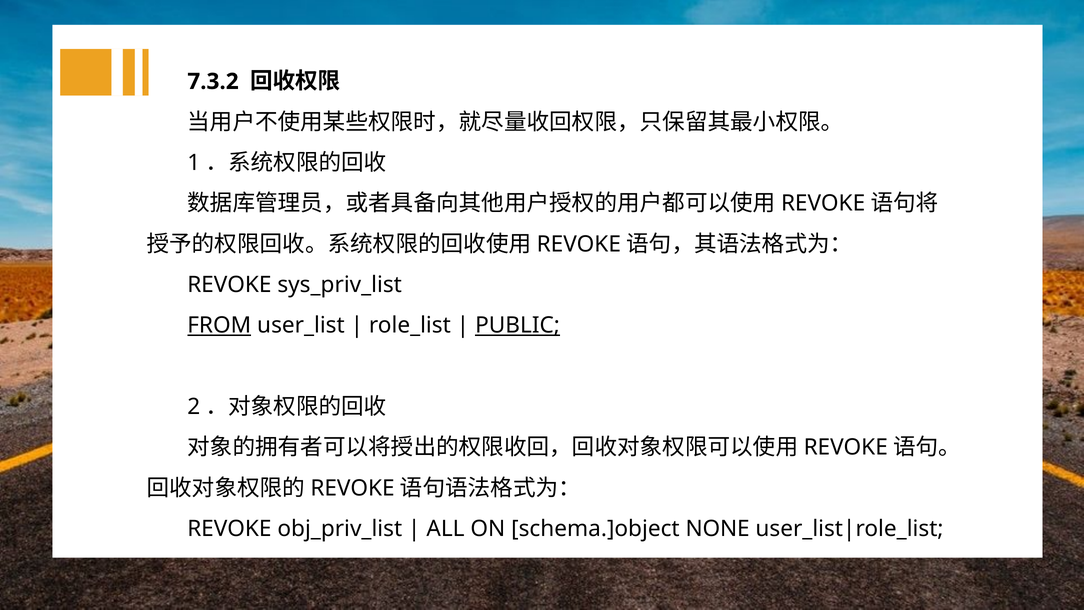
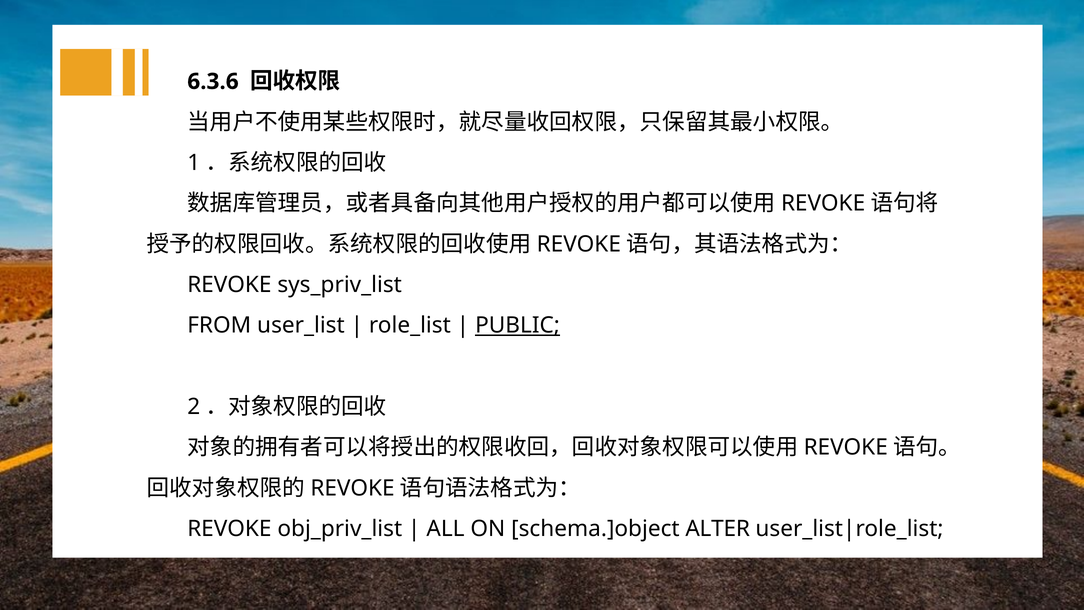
7.3.2: 7.3.2 -> 6.3.6 (213, 81)
FROM underline: present -> none (219, 325)
NONE: NONE -> ALTER (718, 529)
